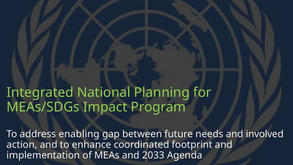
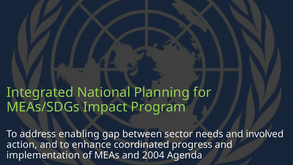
future: future -> sector (179, 134)
footprint: footprint -> progress (192, 145)
2033: 2033 -> 2004 (153, 155)
